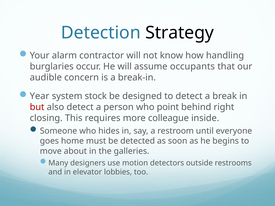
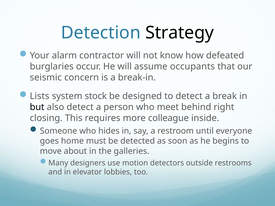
handling: handling -> defeated (225, 56)
audible: audible -> seismic (46, 78)
Year: Year -> Lists (40, 96)
but colour: red -> black (37, 107)
point: point -> meet (168, 107)
